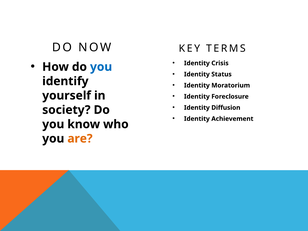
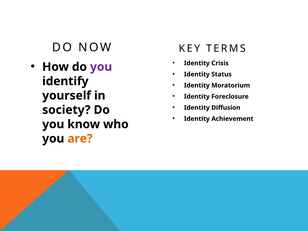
you colour: blue -> purple (101, 67)
